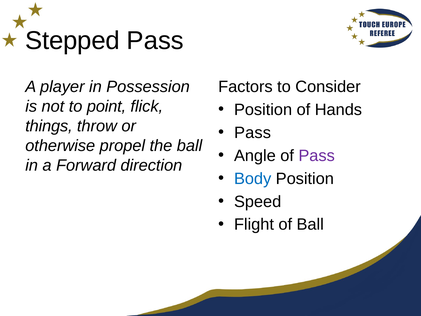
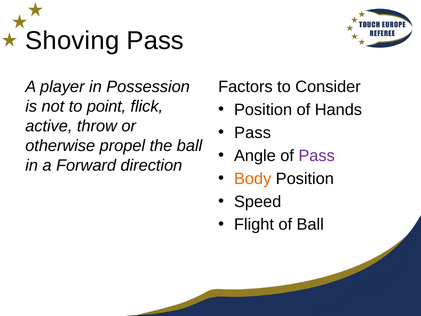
Stepped: Stepped -> Shoving (72, 41)
things: things -> active (49, 126)
Body colour: blue -> orange (253, 179)
